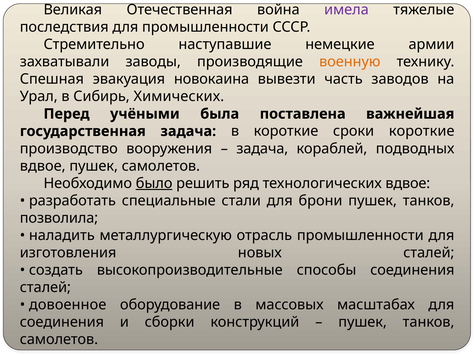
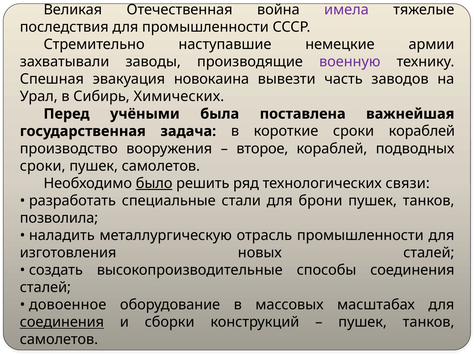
военную colour: orange -> purple (350, 62)
сроки короткие: короткие -> кораблей (422, 131)
задача: задача -> второе (262, 149)
вдвое: вдвое -> сроки (43, 166)
технологических вдвое: вдвое -> связи (408, 184)
соединения underline: none -> present (62, 323)
